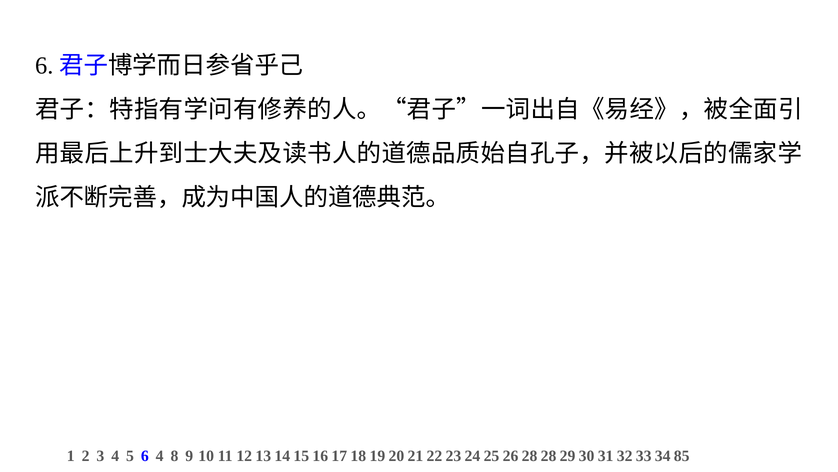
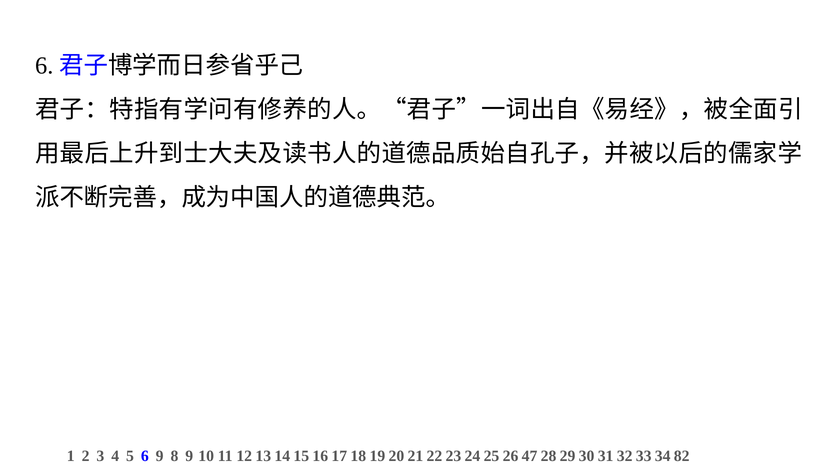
6 4: 4 -> 9 (160, 455)
28: 28 -> 47 (530, 455)
85: 85 -> 82 (682, 455)
